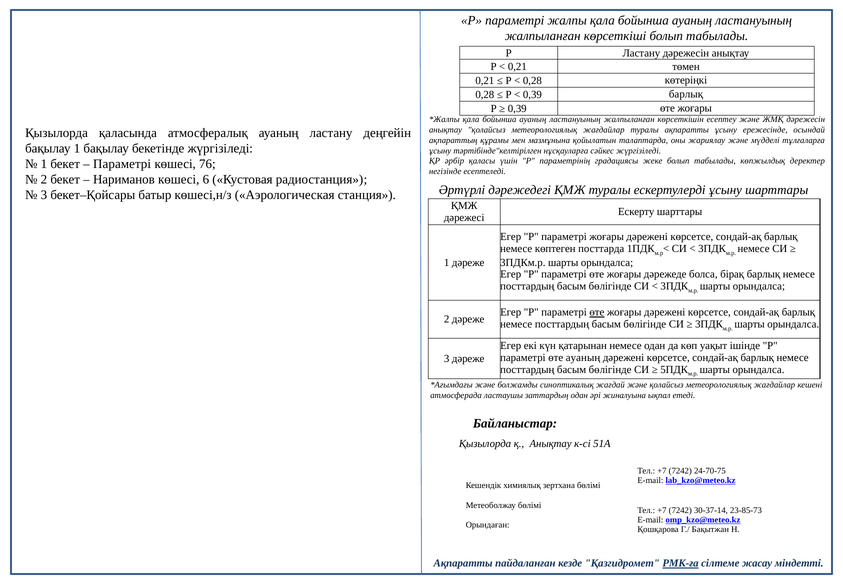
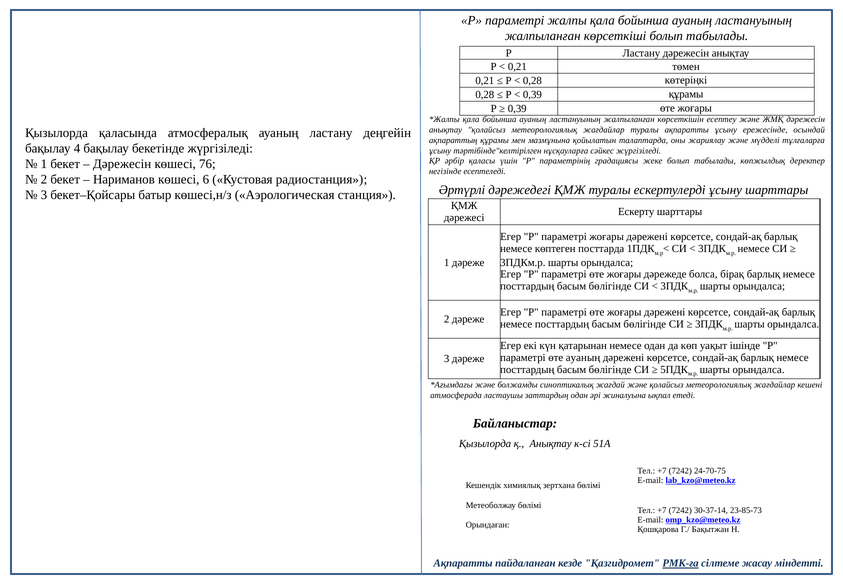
0,39 барлық: барлық -> құрамы (686, 94)
бақылау 1: 1 -> 4 (77, 148)
Параметрі: Параметрі -> Дәрежесін (122, 164)
өте underline: present -> none (597, 312)
